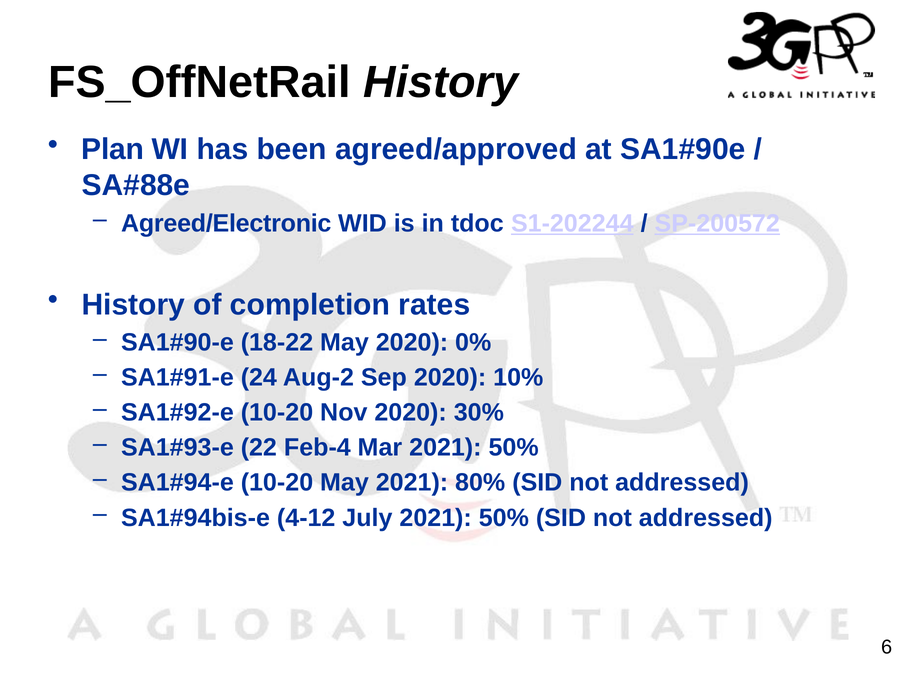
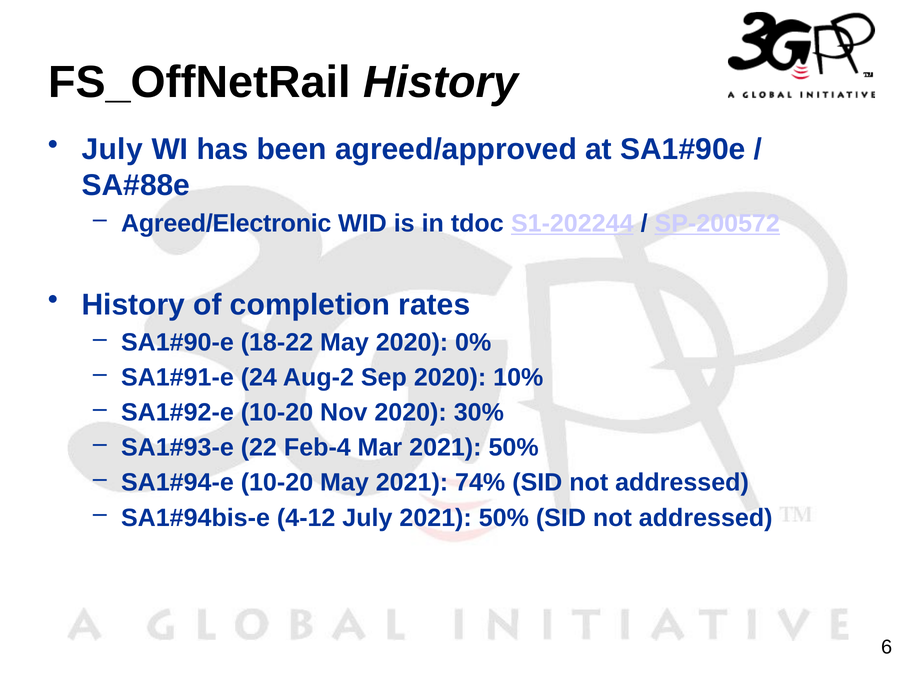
Plan: Plan -> July (112, 149)
80%: 80% -> 74% (480, 482)
